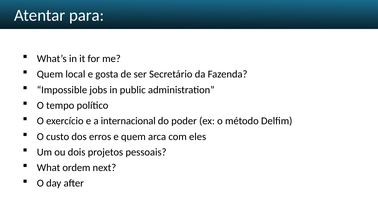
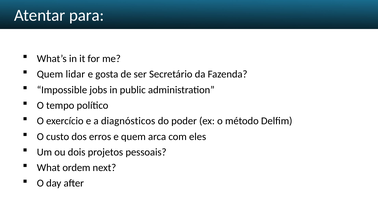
local: local -> lidar (75, 74)
internacional: internacional -> diagnósticos (128, 121)
